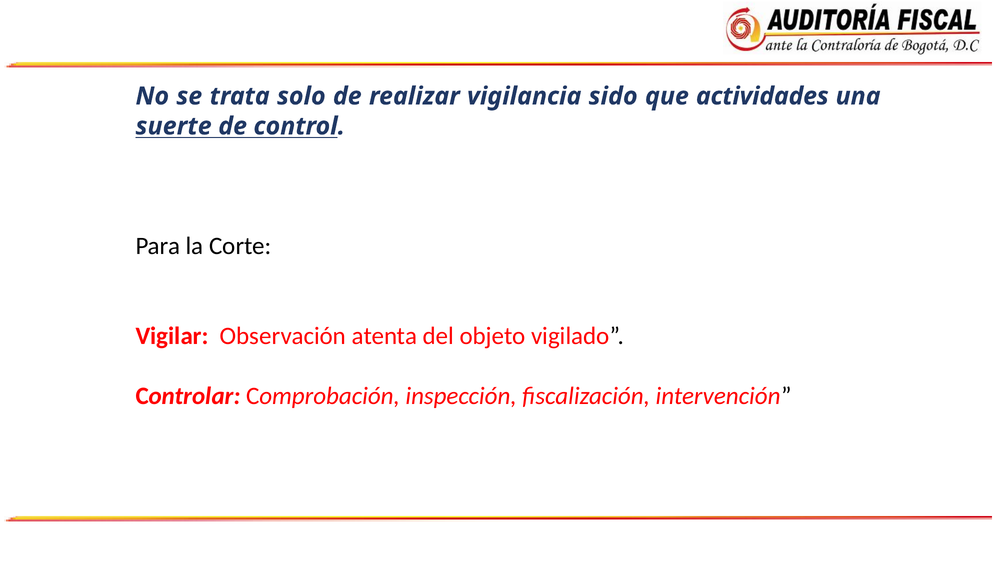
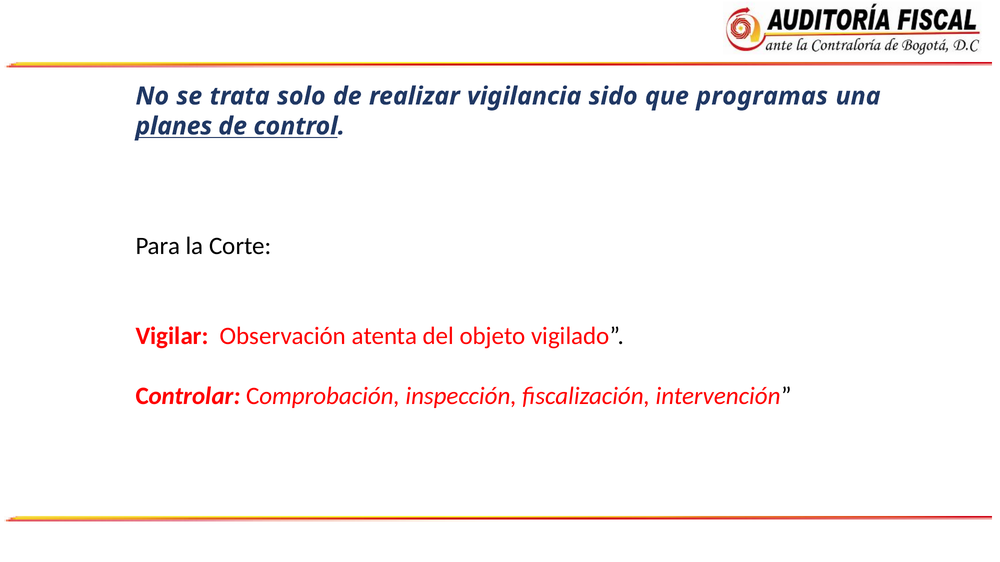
actividades: actividades -> programas (762, 96)
suerte: suerte -> planes (174, 126)
